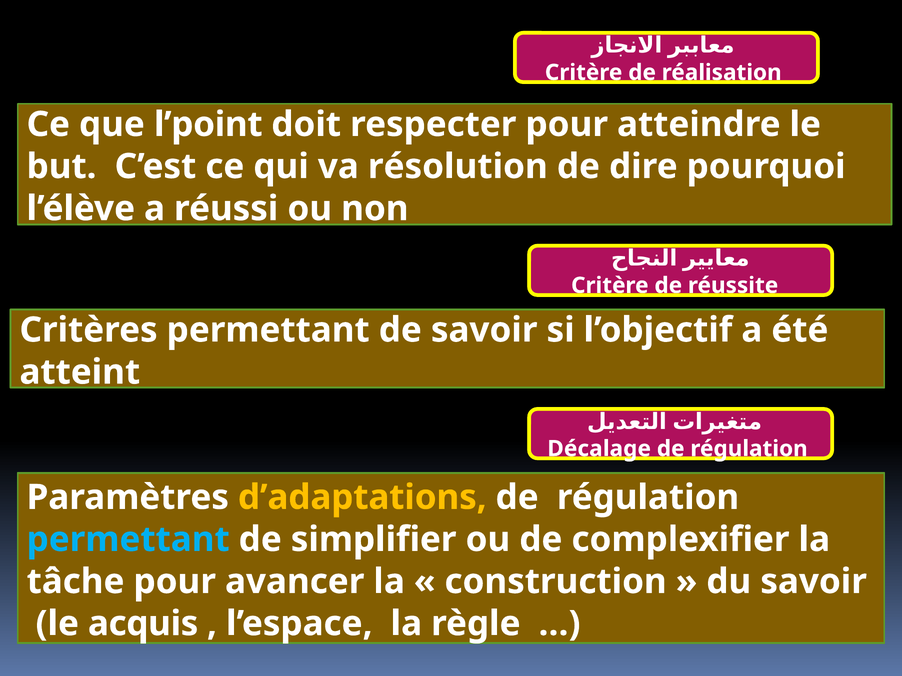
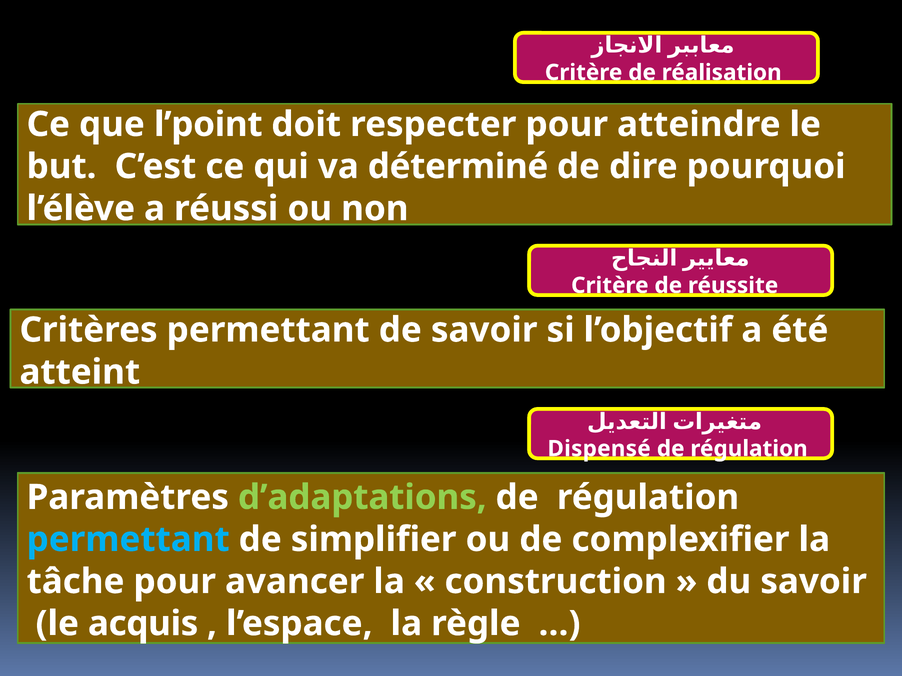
résolution: résolution -> déterminé (458, 167)
Décalage: Décalage -> Dispensé (599, 449)
d’adaptations colour: yellow -> light green (362, 498)
